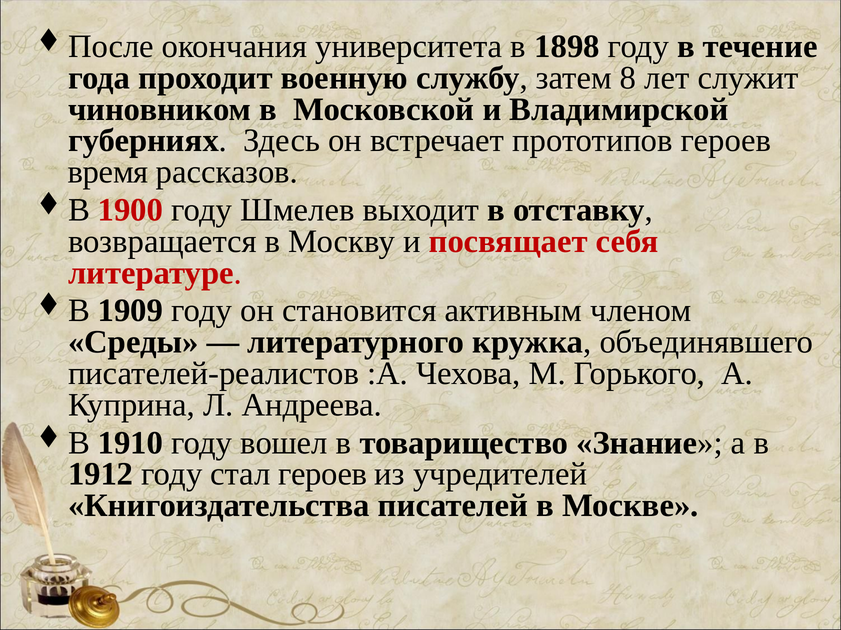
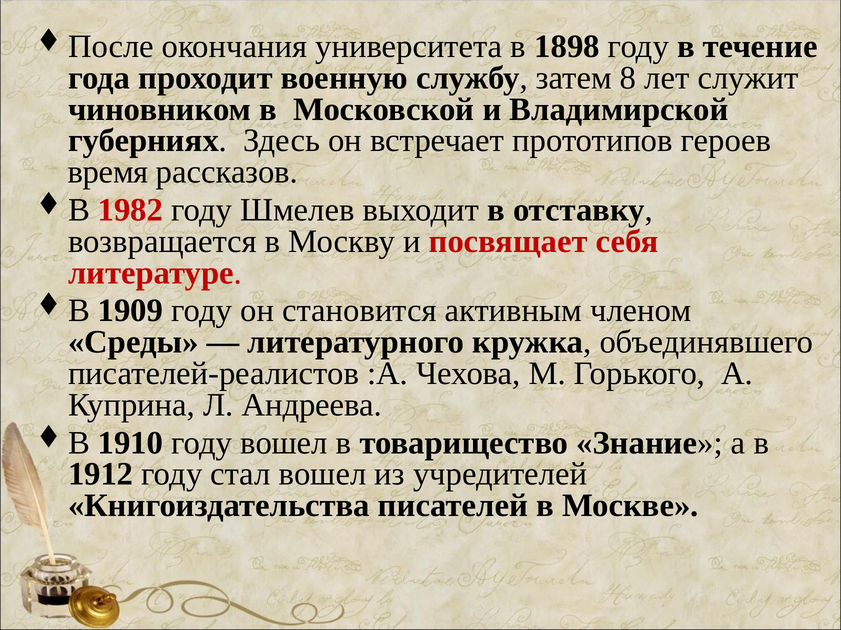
1900: 1900 -> 1982 (131, 210)
стал героев: героев -> вошел (323, 475)
